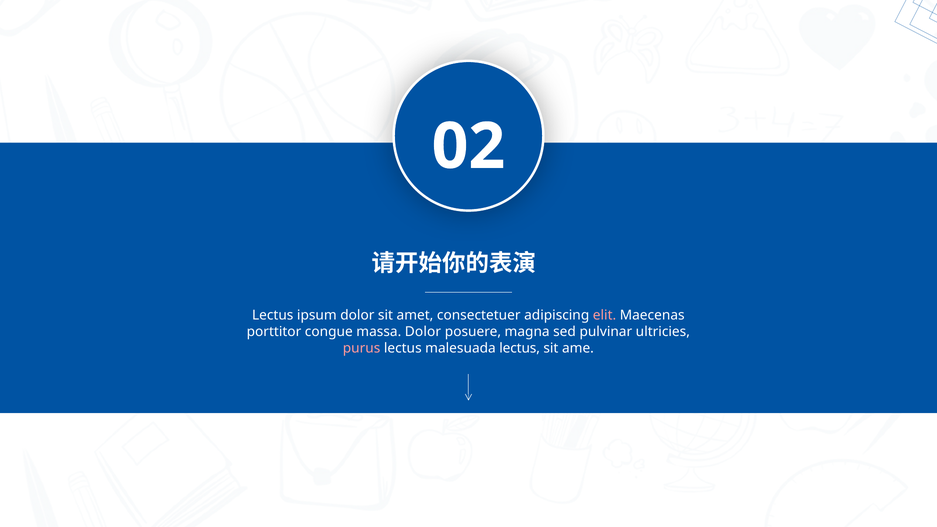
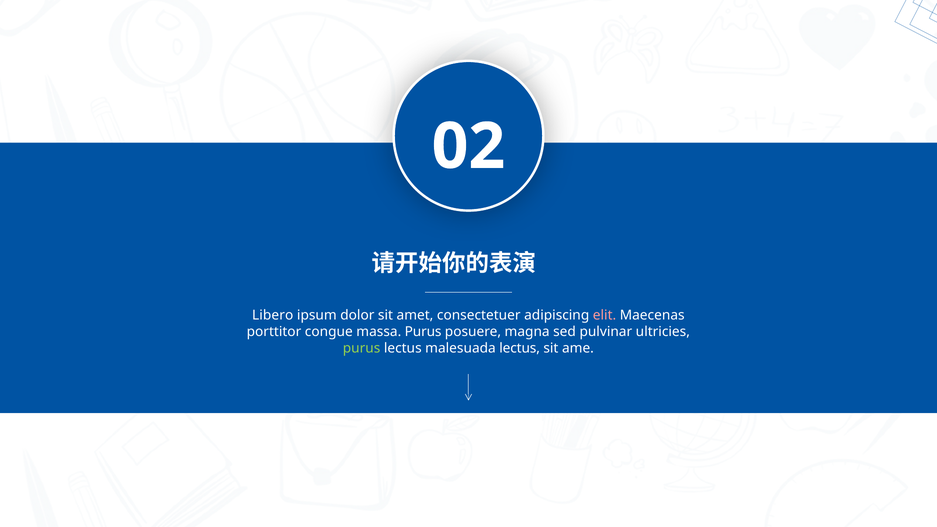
Lectus: Lectus -> Libero (273, 315)
massa Dolor: Dolor -> Purus (423, 332)
purus colour: pink -> light green (362, 348)
